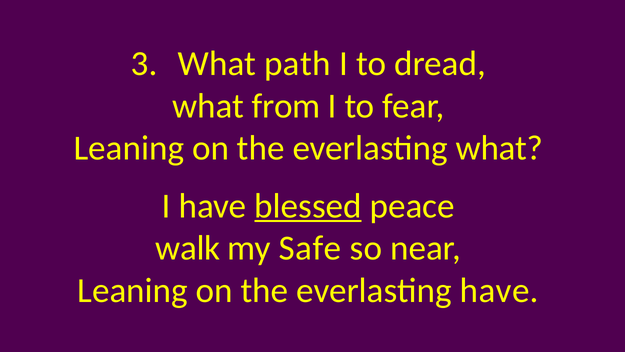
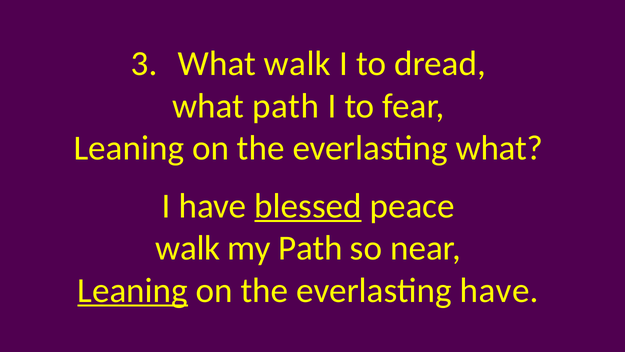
What path: path -> walk (297, 64)
what from: from -> path (286, 106)
my Safe: Safe -> Path (310, 248)
Leaning underline: none -> present (133, 290)
